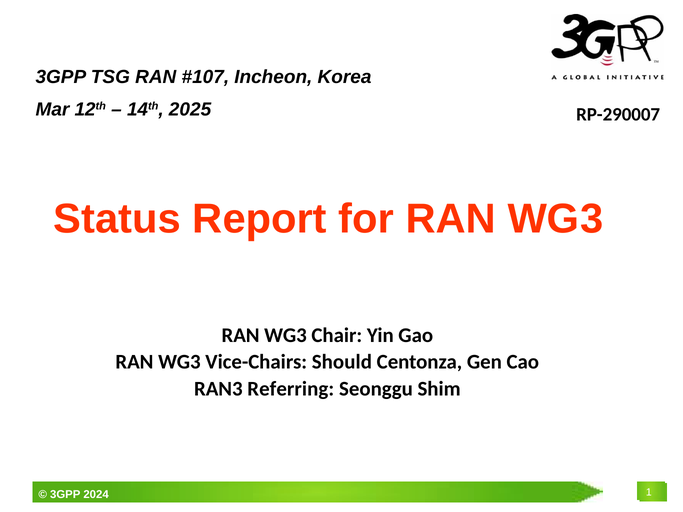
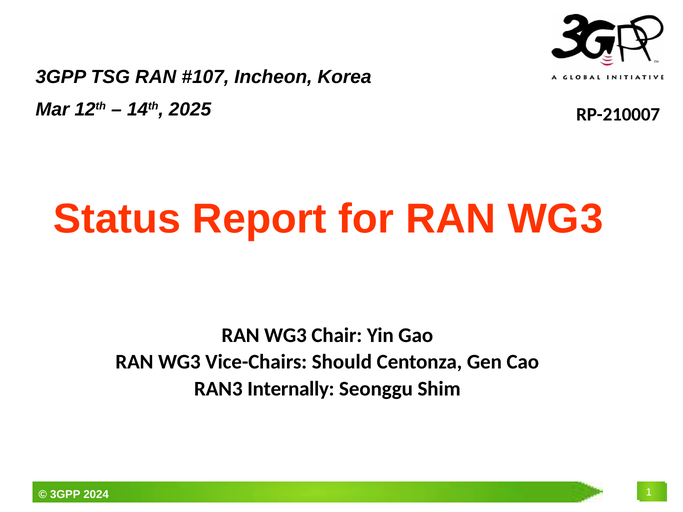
RP-290007: RP-290007 -> RP-210007 (618, 114)
Referring: Referring -> Internally (291, 389)
